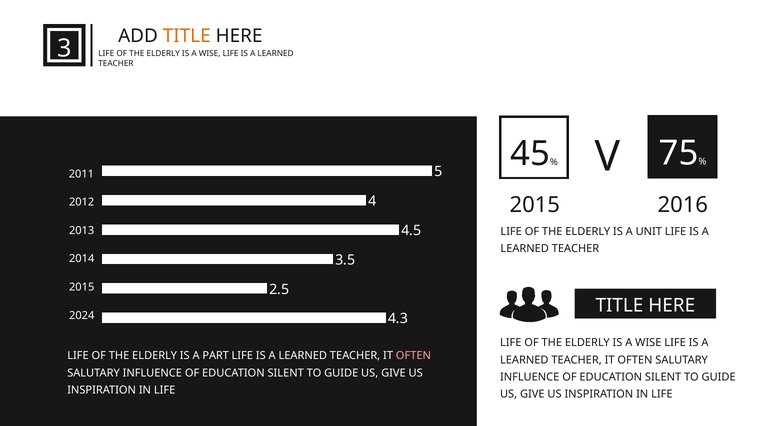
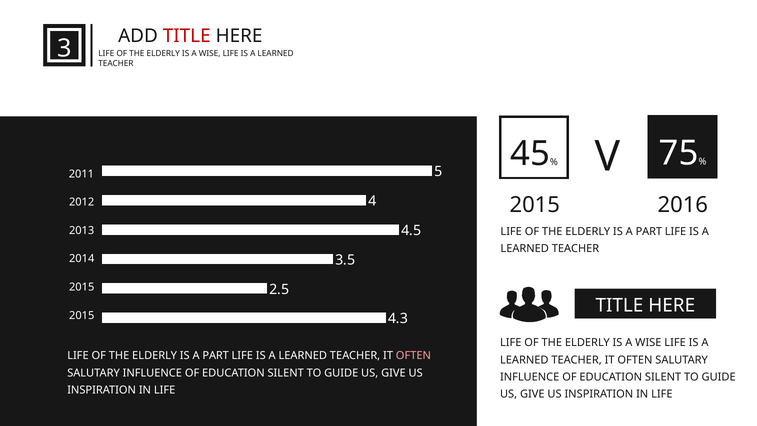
TITLE colour: orange -> red (187, 36)
UNIT: UNIT -> PART (649, 231)
2024: 2024 -> 2015 (82, 315)
